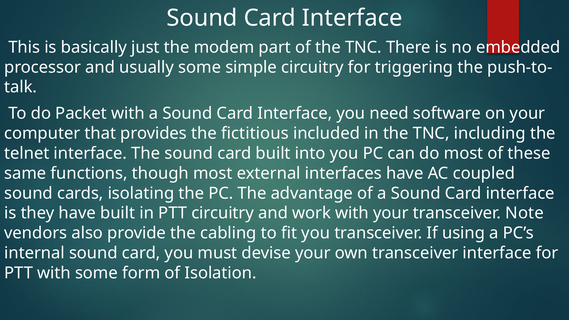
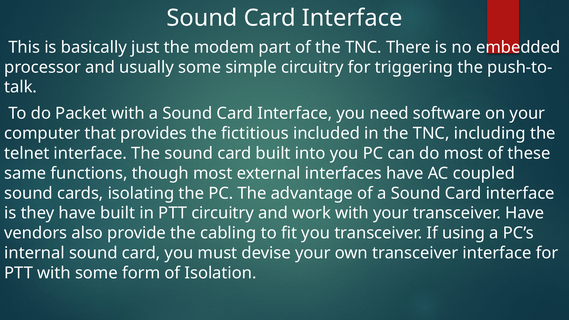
transceiver Note: Note -> Have (525, 213)
